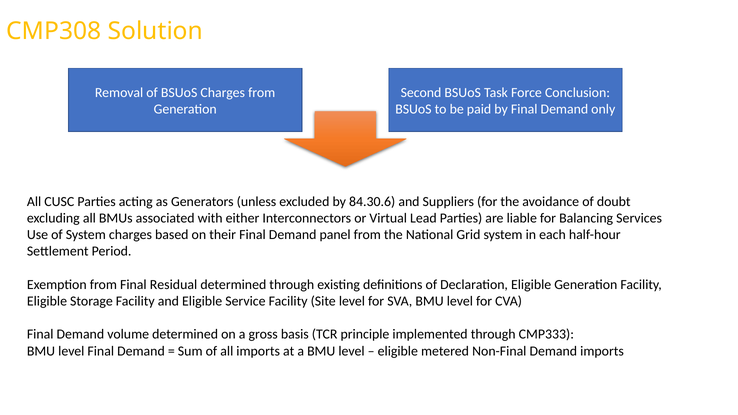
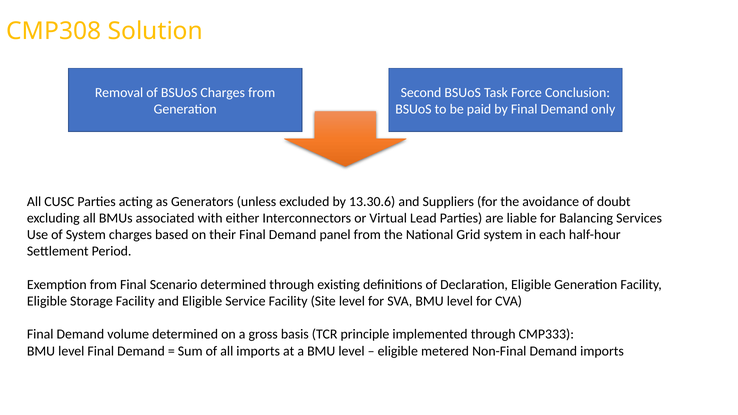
84.30.6: 84.30.6 -> 13.30.6 (372, 202)
Residual: Residual -> Scenario (174, 285)
